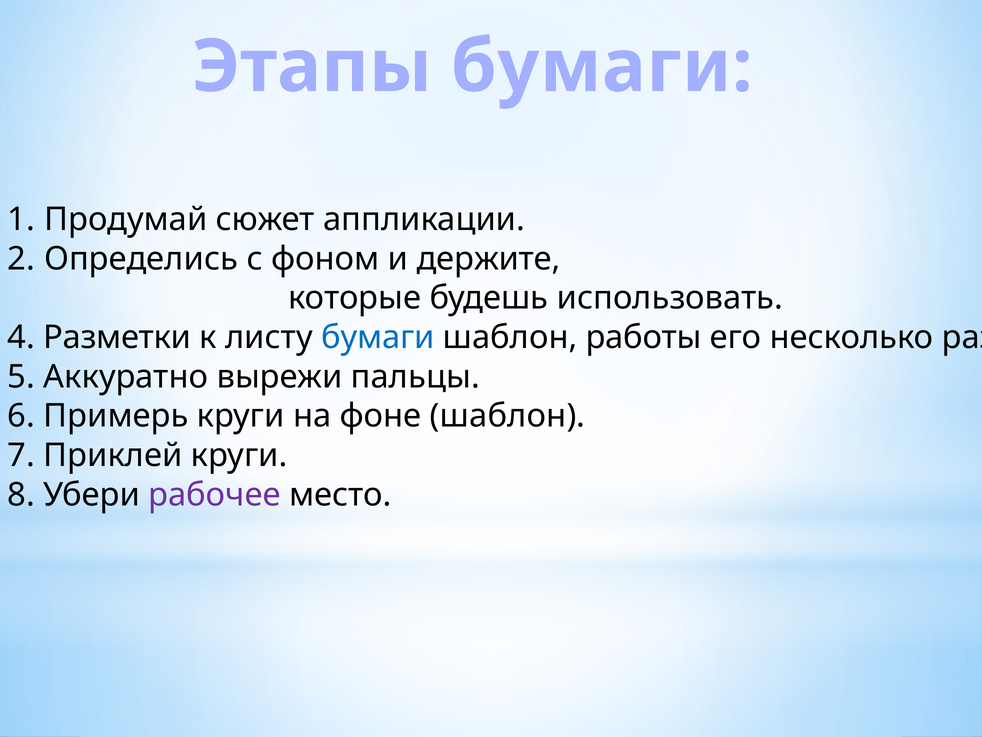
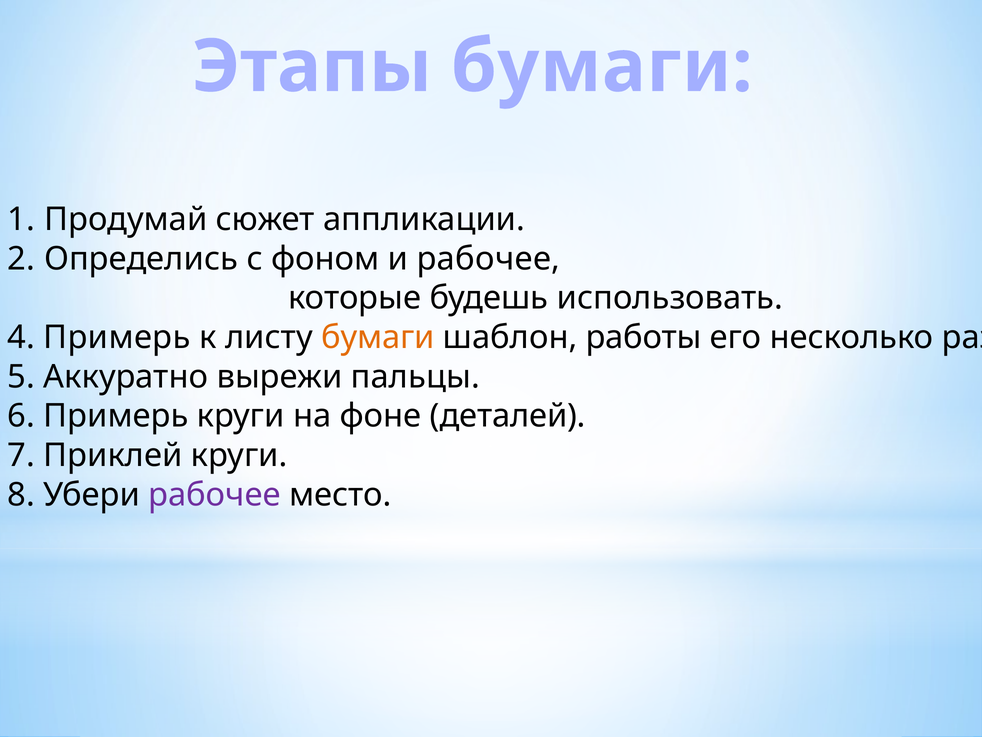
и держите: держите -> рабочее (488, 259)
4 Разметки: Разметки -> Примерь (117, 337)
бумаги colour: blue -> orange (378, 337)
фоне шаблон: шаблон -> деталей (508, 416)
